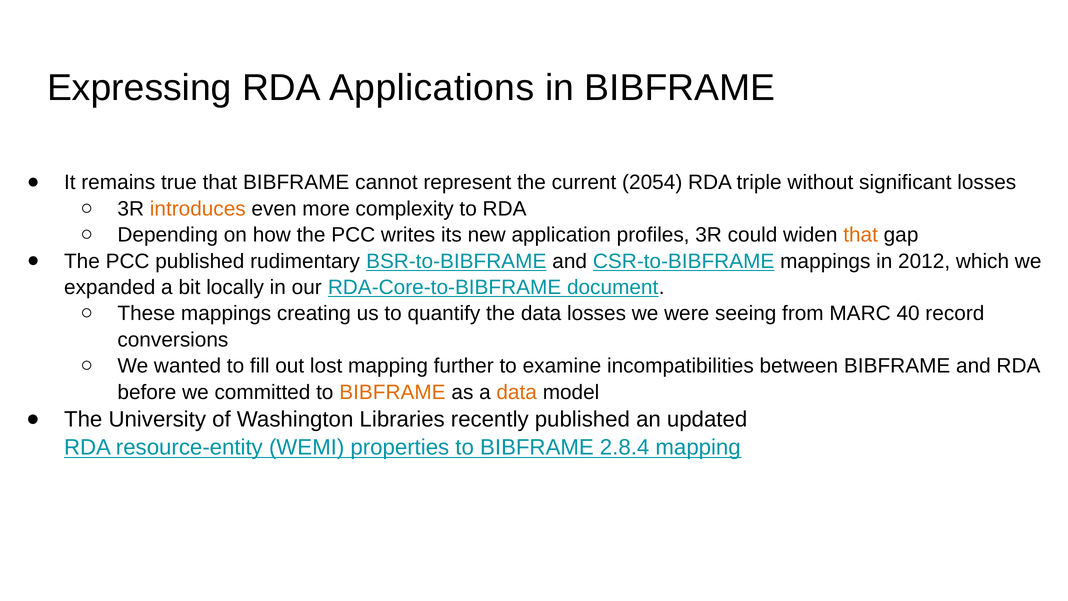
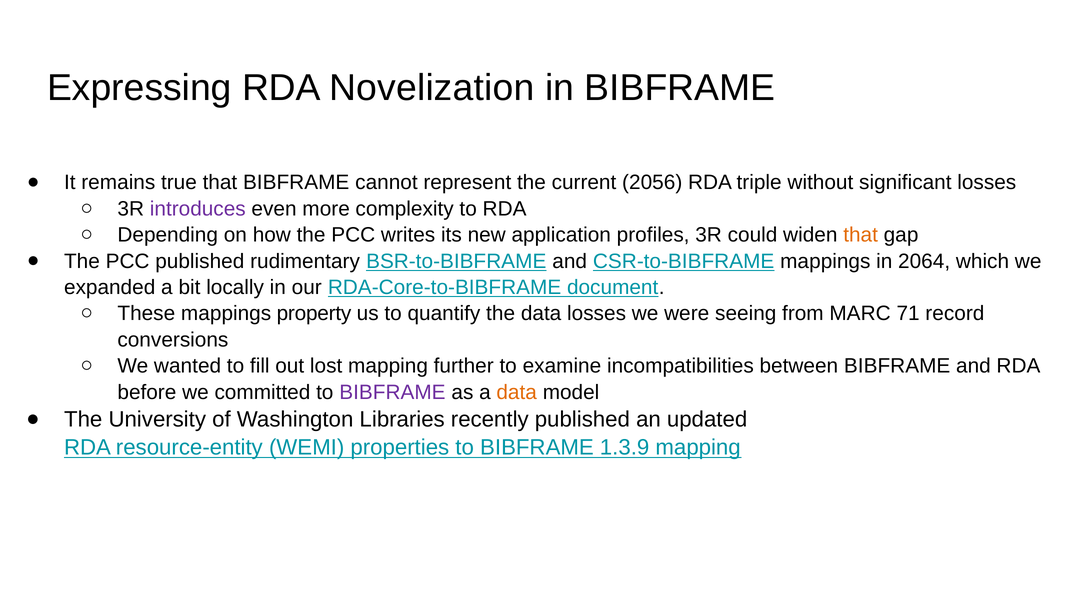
Applications: Applications -> Novelization (432, 88)
2054: 2054 -> 2056 (652, 183)
introduces colour: orange -> purple (198, 209)
2012: 2012 -> 2064 (924, 261)
creating: creating -> property (314, 314)
40: 40 -> 71 (908, 314)
BIBFRAME colour: orange -> purple (392, 392)
2.8.4: 2.8.4 -> 1.3.9 (625, 447)
